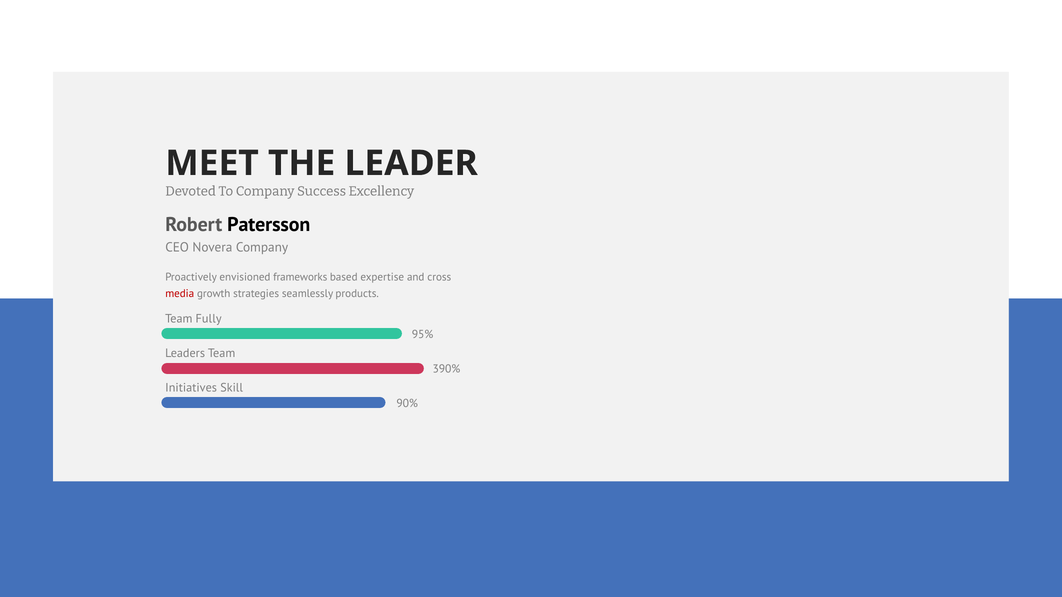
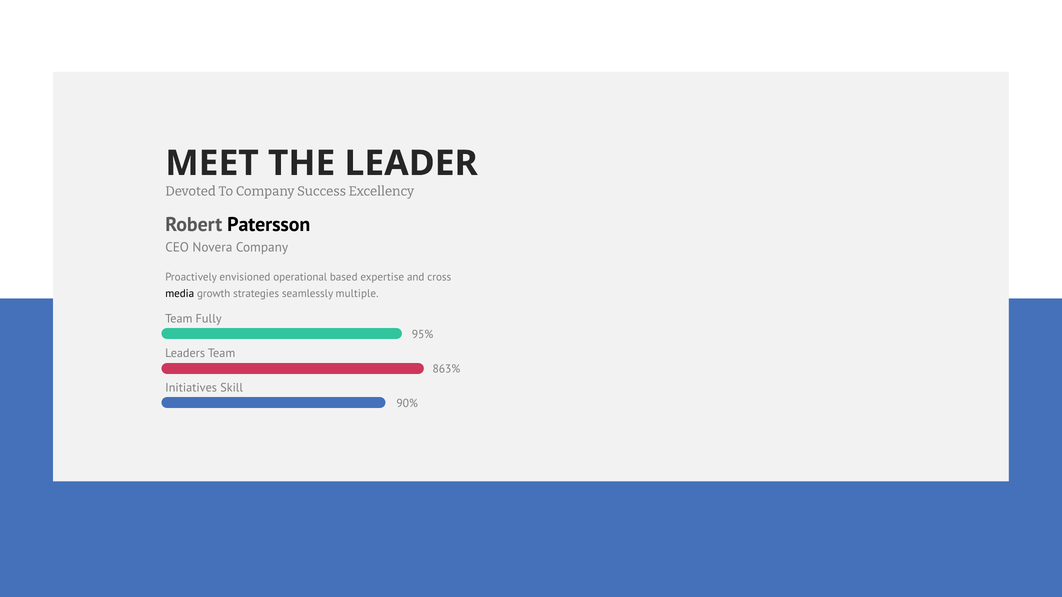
frameworks: frameworks -> operational (300, 277)
media colour: red -> black (180, 294)
products: products -> multiple (357, 294)
390%: 390% -> 863% (446, 369)
